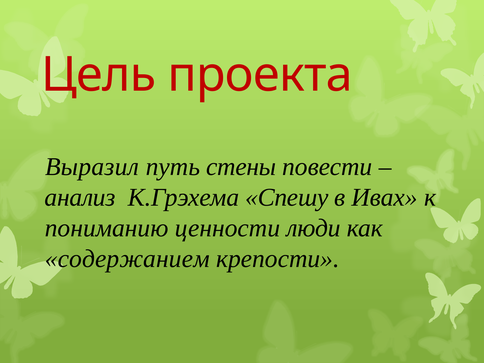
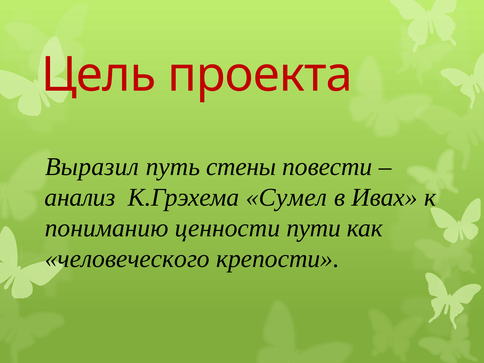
Спешу: Спешу -> Сумел (287, 197)
люди: люди -> пути (314, 228)
содержанием: содержанием -> человеческого (127, 259)
